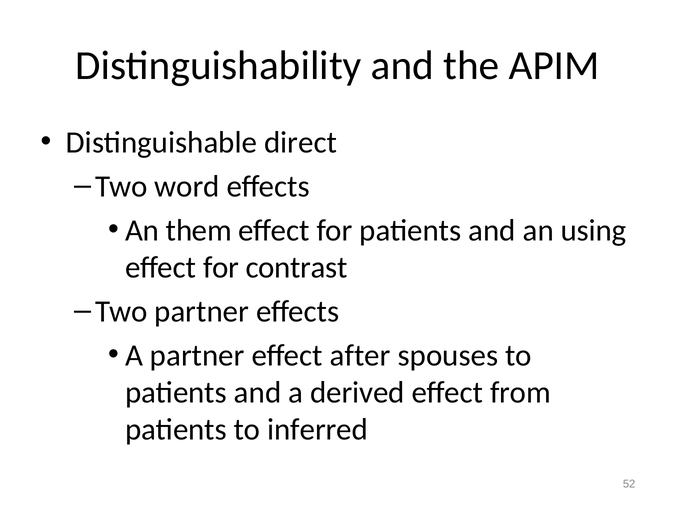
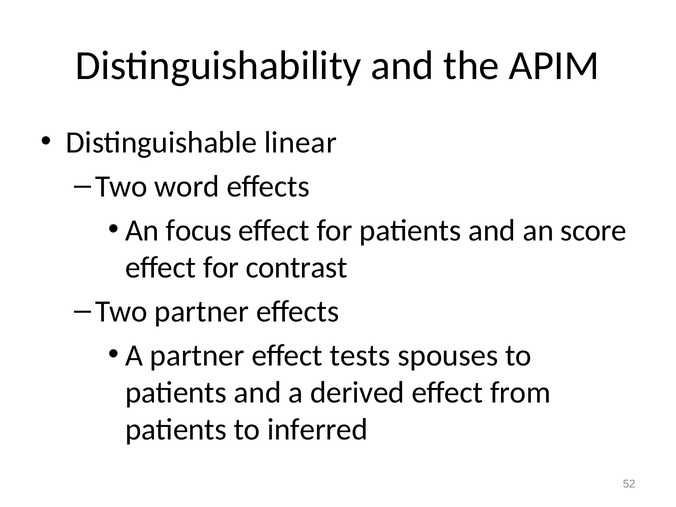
direct: direct -> linear (300, 142)
them: them -> focus (199, 230)
using: using -> score (594, 230)
after: after -> tests (360, 355)
